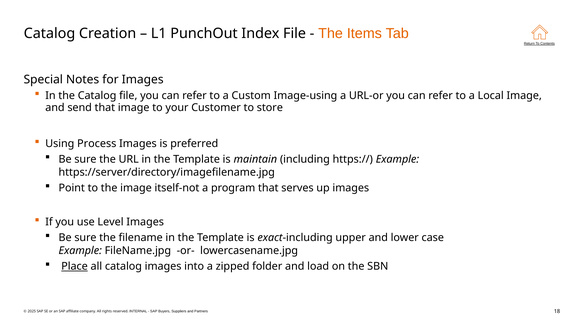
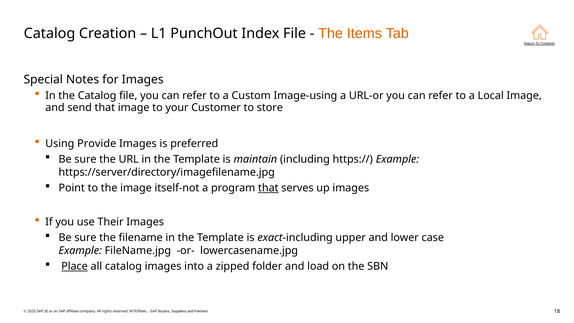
Process: Process -> Provide (97, 144)
that underline: none -> present (268, 188)
Level: Level -> Their (111, 222)
